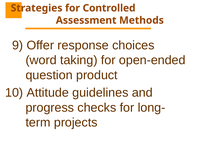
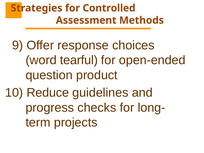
taking: taking -> tearful (79, 60)
Attitude: Attitude -> Reduce (48, 93)
